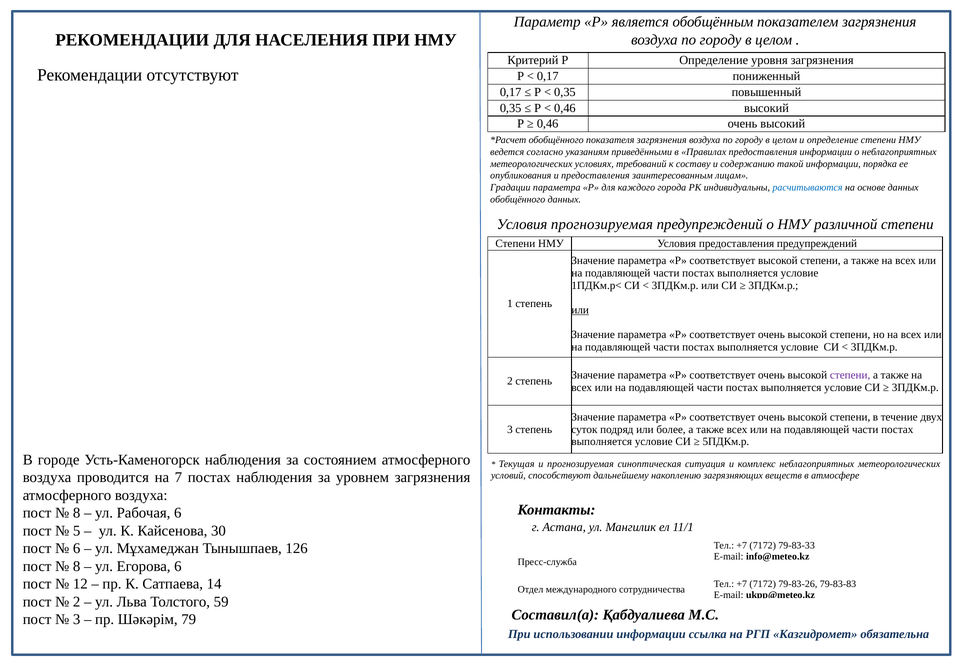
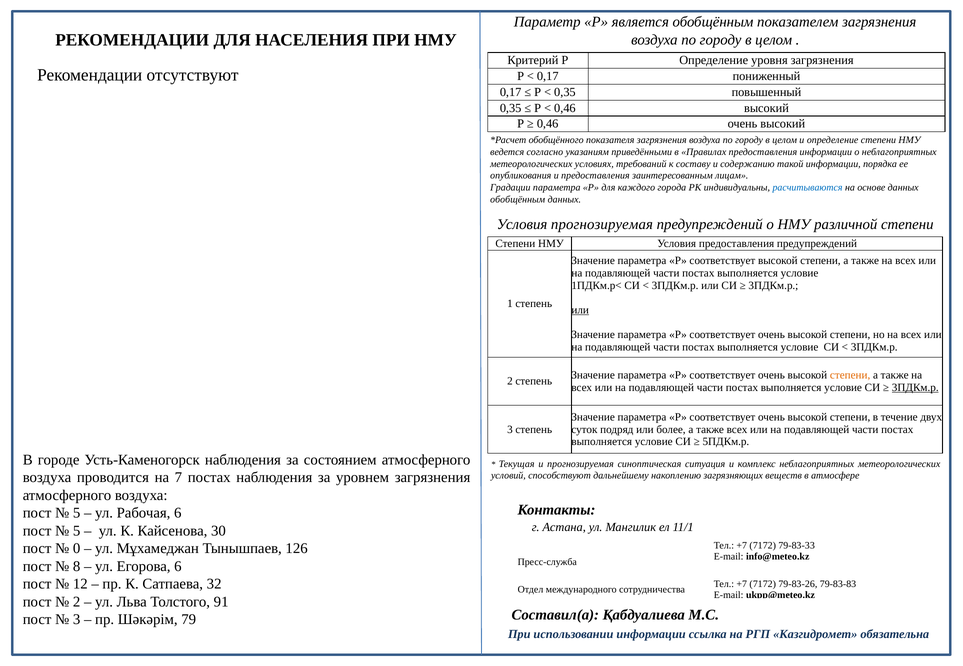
обобщённого: обобщённого -> обобщённым (518, 199)
степени colour: purple -> orange (850, 376)
3ПДКм.р underline: none -> present (915, 388)
8: 8 -> 5 (77, 514)
6: 6 -> 0 (77, 549)
14: 14 -> 32 (214, 585)
59: 59 -> 91 (221, 602)
